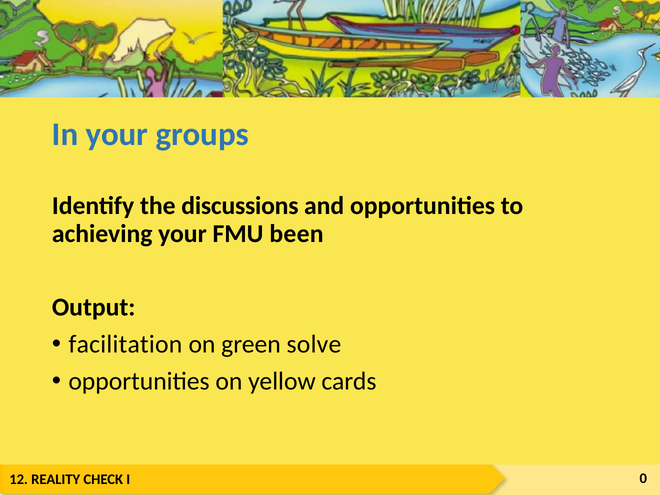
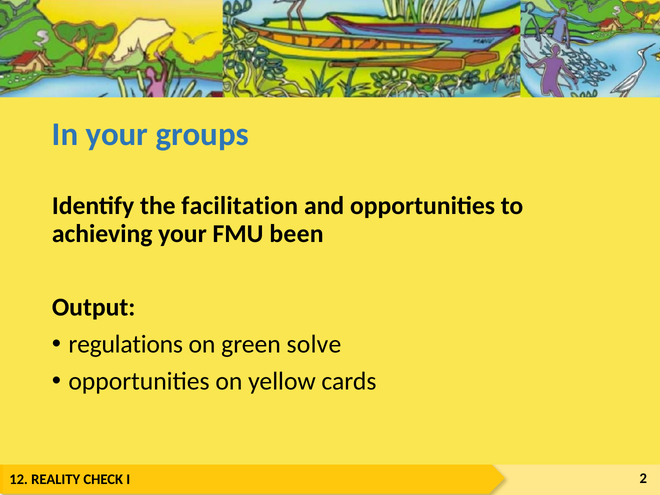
discussions: discussions -> facilitation (240, 206)
facilitation: facilitation -> regulations (126, 344)
0: 0 -> 2 (643, 479)
